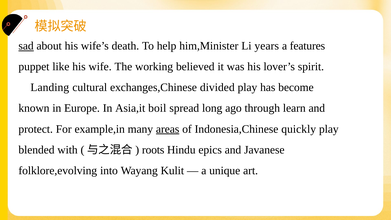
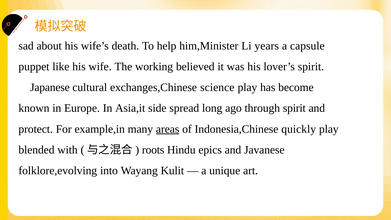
sad underline: present -> none (26, 46)
features: features -> capsule (307, 46)
Landing: Landing -> Japanese (50, 87)
divided: divided -> science (217, 87)
boil: boil -> side (157, 108)
through learn: learn -> spirit (294, 108)
